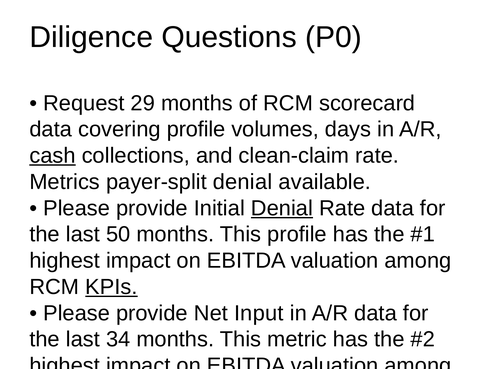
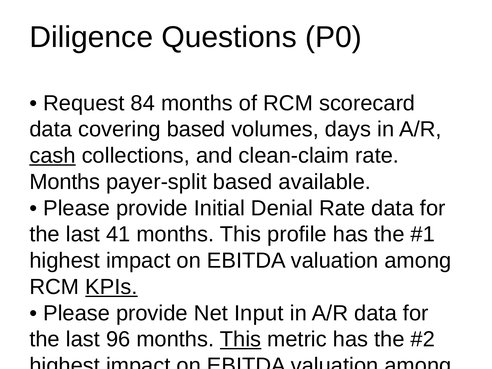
29: 29 -> 84 (143, 103)
covering profile: profile -> based (196, 129)
Metrics: Metrics -> Months (65, 182)
payer-split denial: denial -> based (243, 182)
Denial underline: present -> none (282, 208)
50: 50 -> 41 (118, 234)
34: 34 -> 96 (118, 339)
This underline: none -> present (241, 339)
